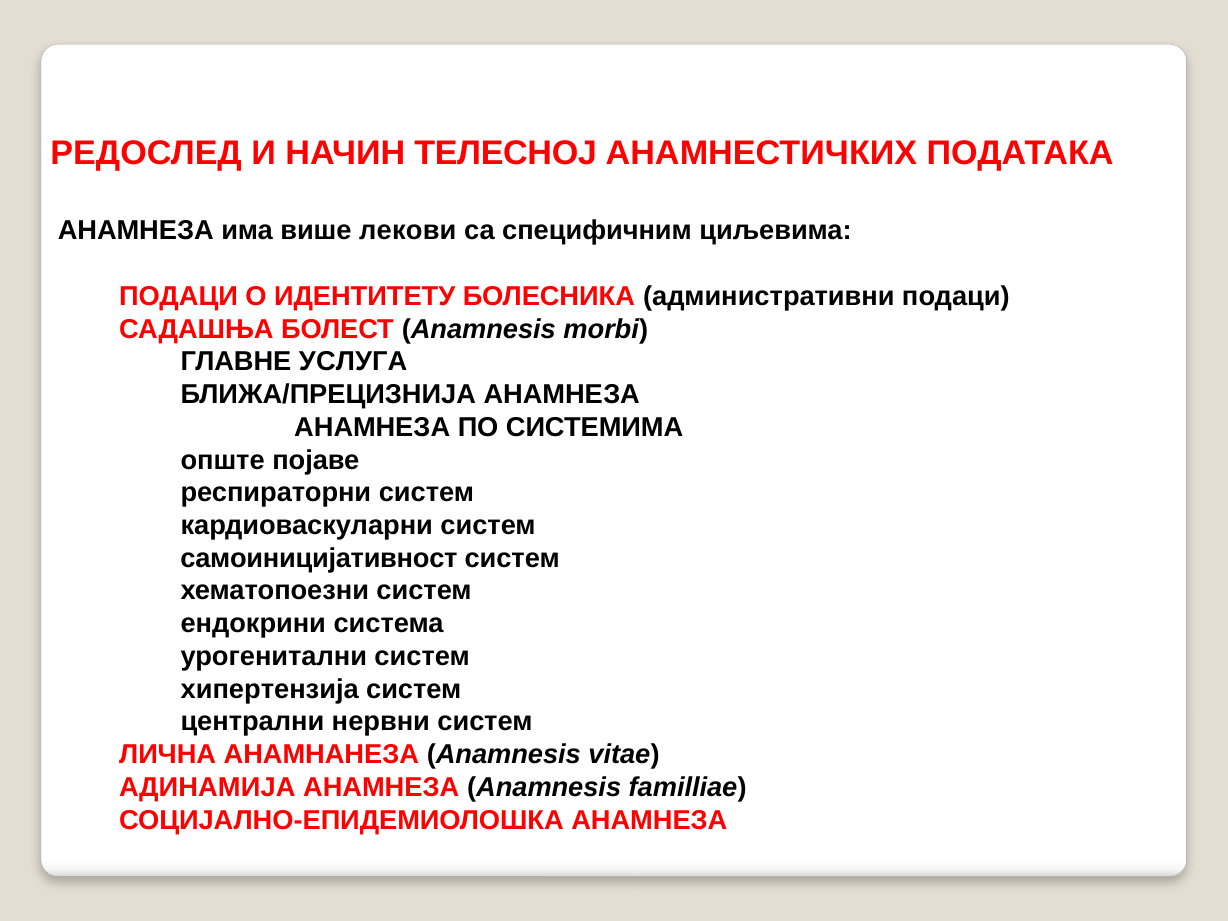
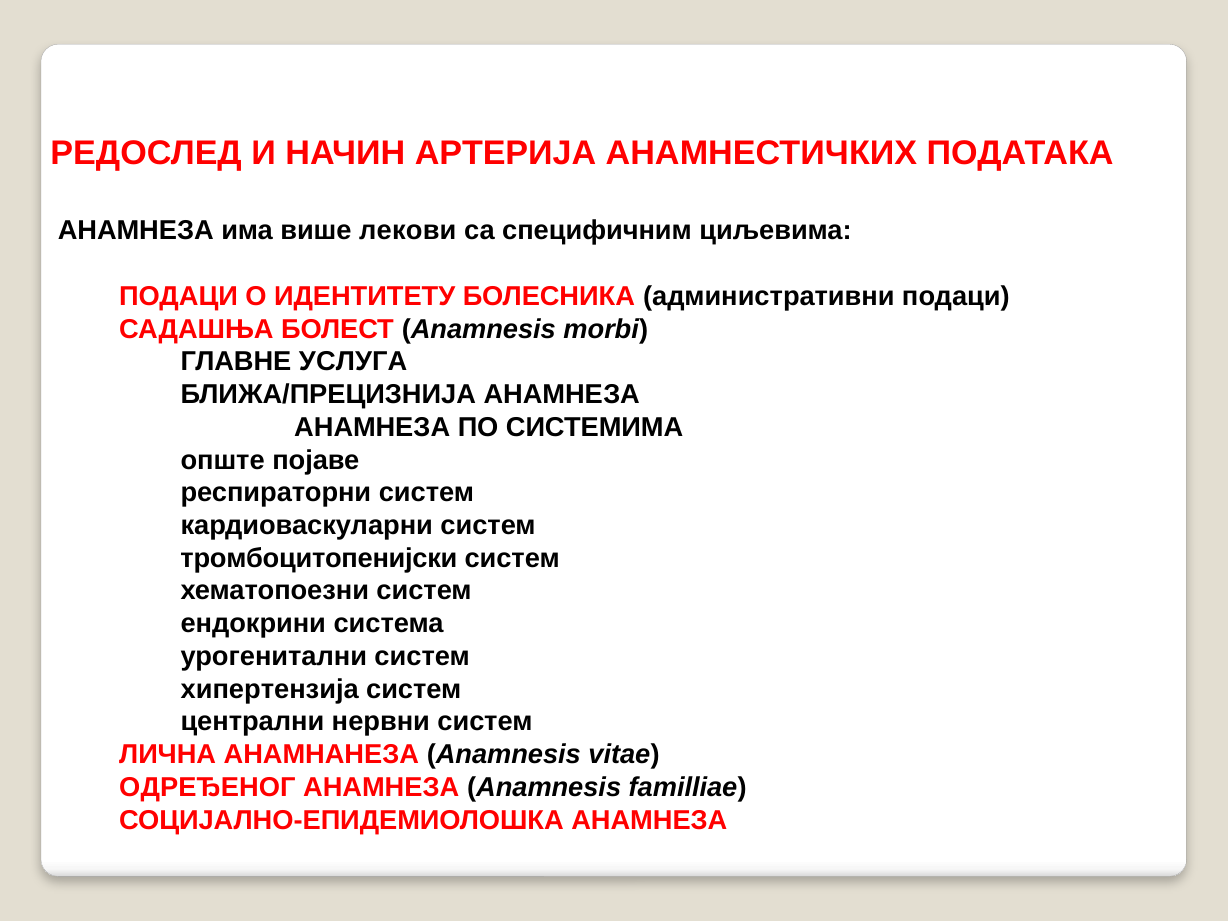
ТЕЛЕСНОЈ: ТЕЛЕСНОЈ -> АРТЕРИЈА (505, 154)
самоиницијативност: самоиницијативност -> тромбоцитопенијски (319, 558)
АДИНАМИЈА: АДИНАМИЈА -> ОДРЕЂЕНОГ (207, 787)
